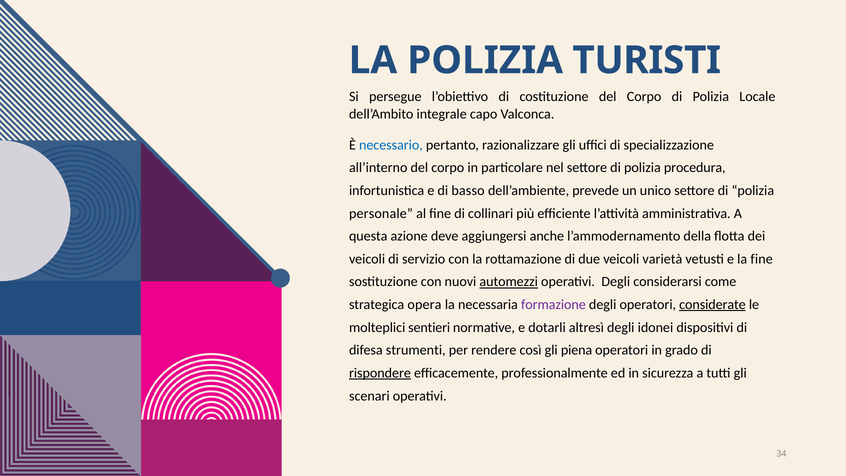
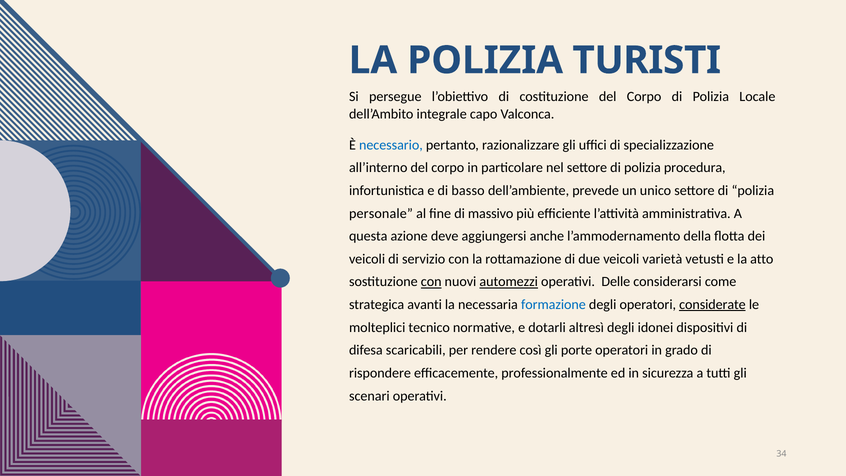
collinari: collinari -> massivo (491, 213)
la fine: fine -> atto (762, 259)
con underline: none -> present (431, 282)
operativi Degli: Degli -> Delle (616, 282)
opera: opera -> avanti (425, 305)
formazione colour: purple -> blue (553, 305)
sentieri: sentieri -> tecnico (429, 327)
strumenti: strumenti -> scaricabili (416, 350)
piena: piena -> porte (577, 350)
rispondere underline: present -> none (380, 373)
